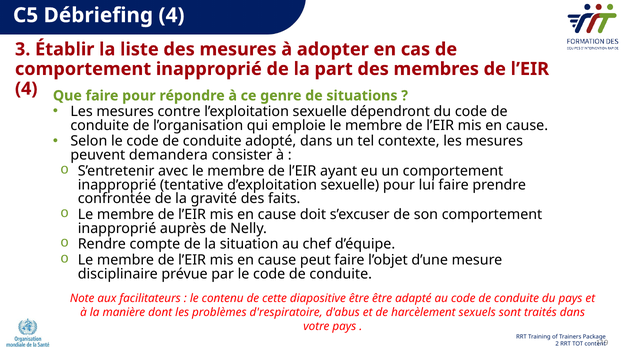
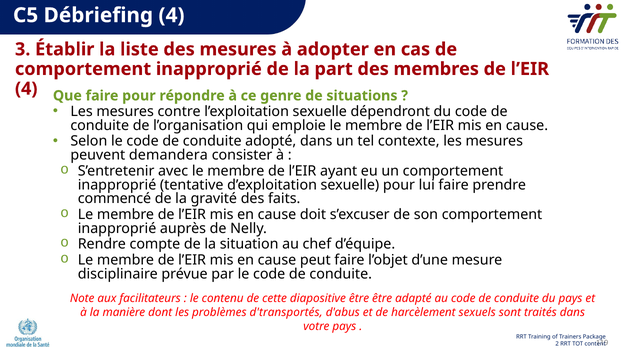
confrontée: confrontée -> commencé (114, 198)
d'respiratoire: d'respiratoire -> d'transportés (286, 312)
